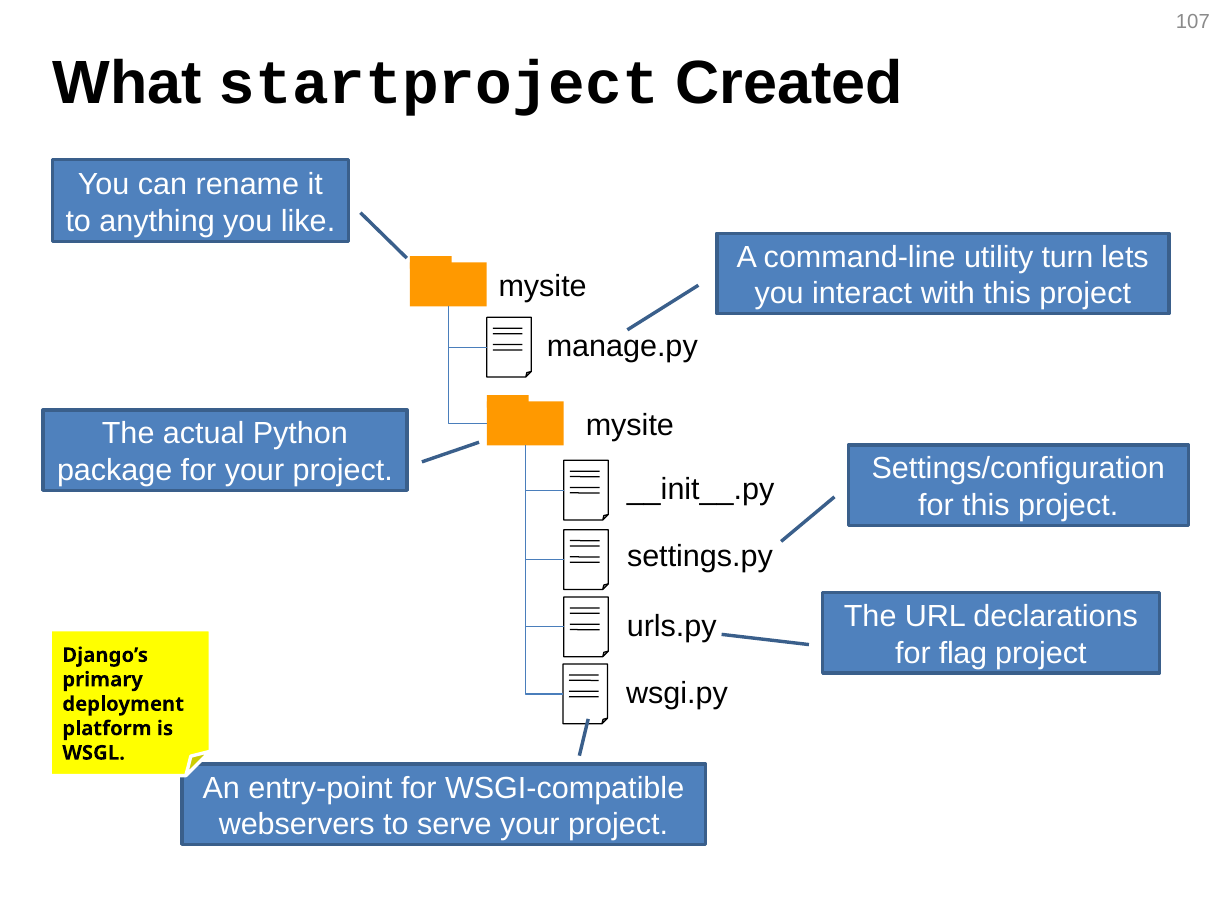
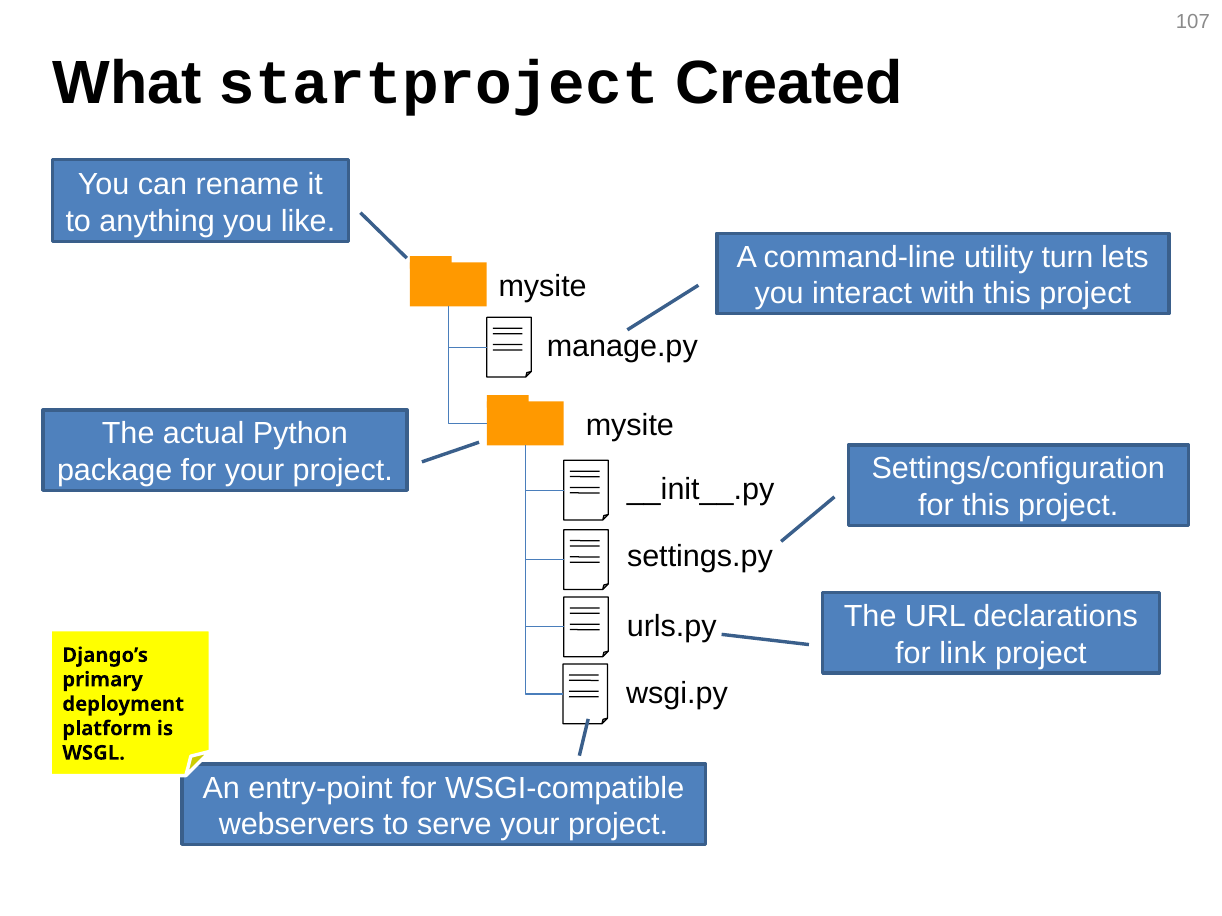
flag: flag -> link (963, 654)
